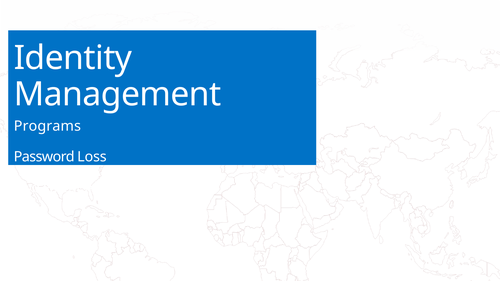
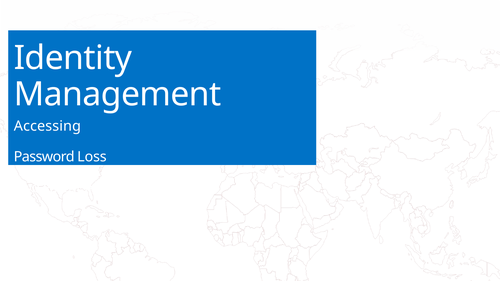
Programs: Programs -> Accessing (47, 126)
